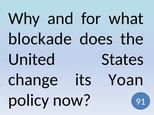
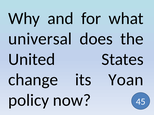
blockade: blockade -> universal (40, 39)
91: 91 -> 45 (141, 102)
